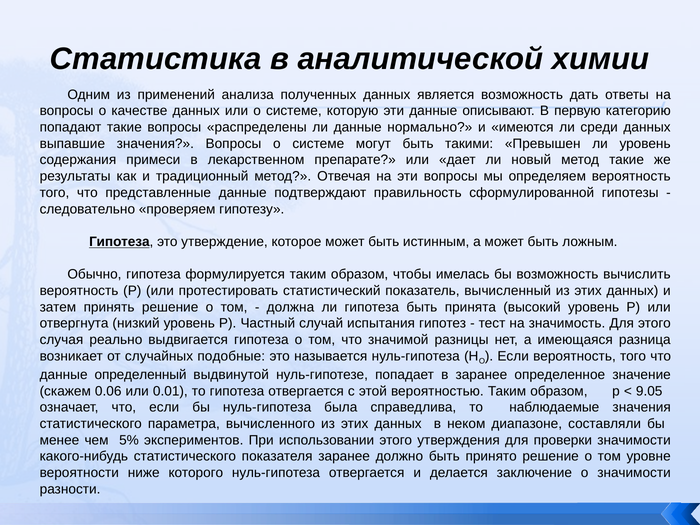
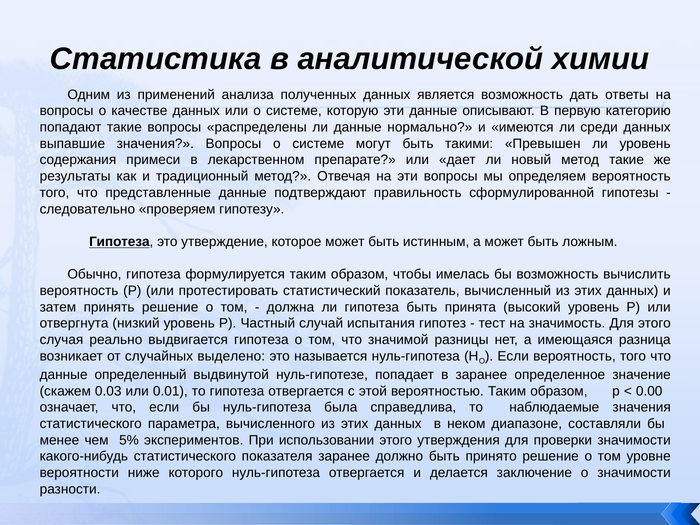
подобные: подобные -> выделено (231, 356)
0.06: 0.06 -> 0.03 (108, 391)
9.05: 9.05 -> 0.00 (649, 391)
